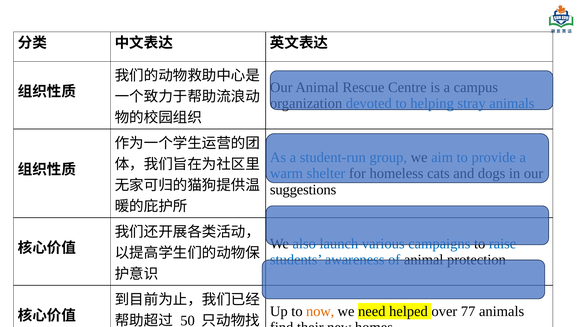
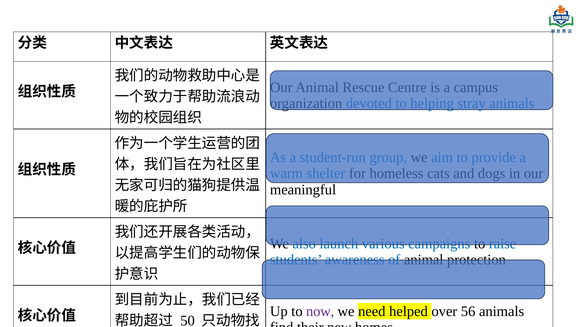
suggestions: suggestions -> meaningful (303, 189)
now colour: orange -> purple (320, 311)
77: 77 -> 56 (468, 311)
